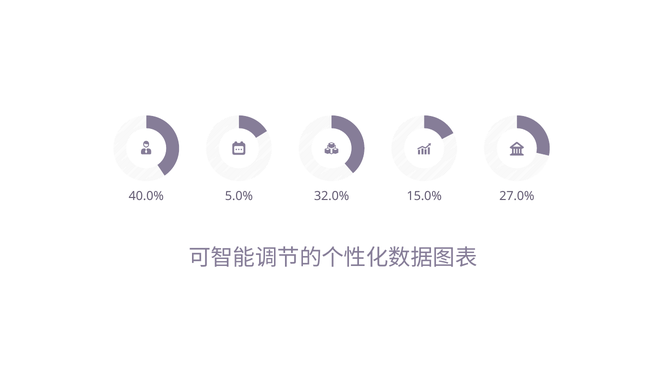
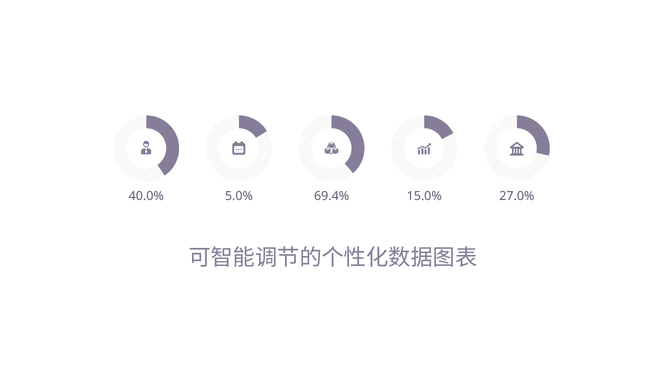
32.0%: 32.0% -> 69.4% (332, 196)
